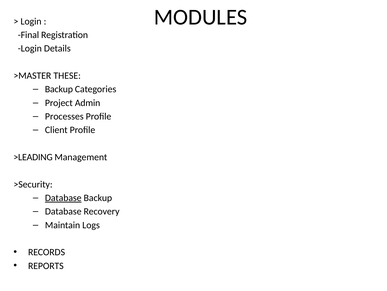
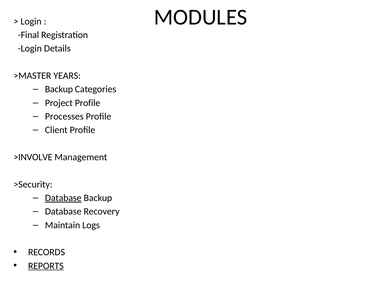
THESE: THESE -> YEARS (67, 76)
Project Admin: Admin -> Profile (88, 103)
>LEADING: >LEADING -> >INVOLVE (33, 157)
REPORTS underline: none -> present (46, 265)
